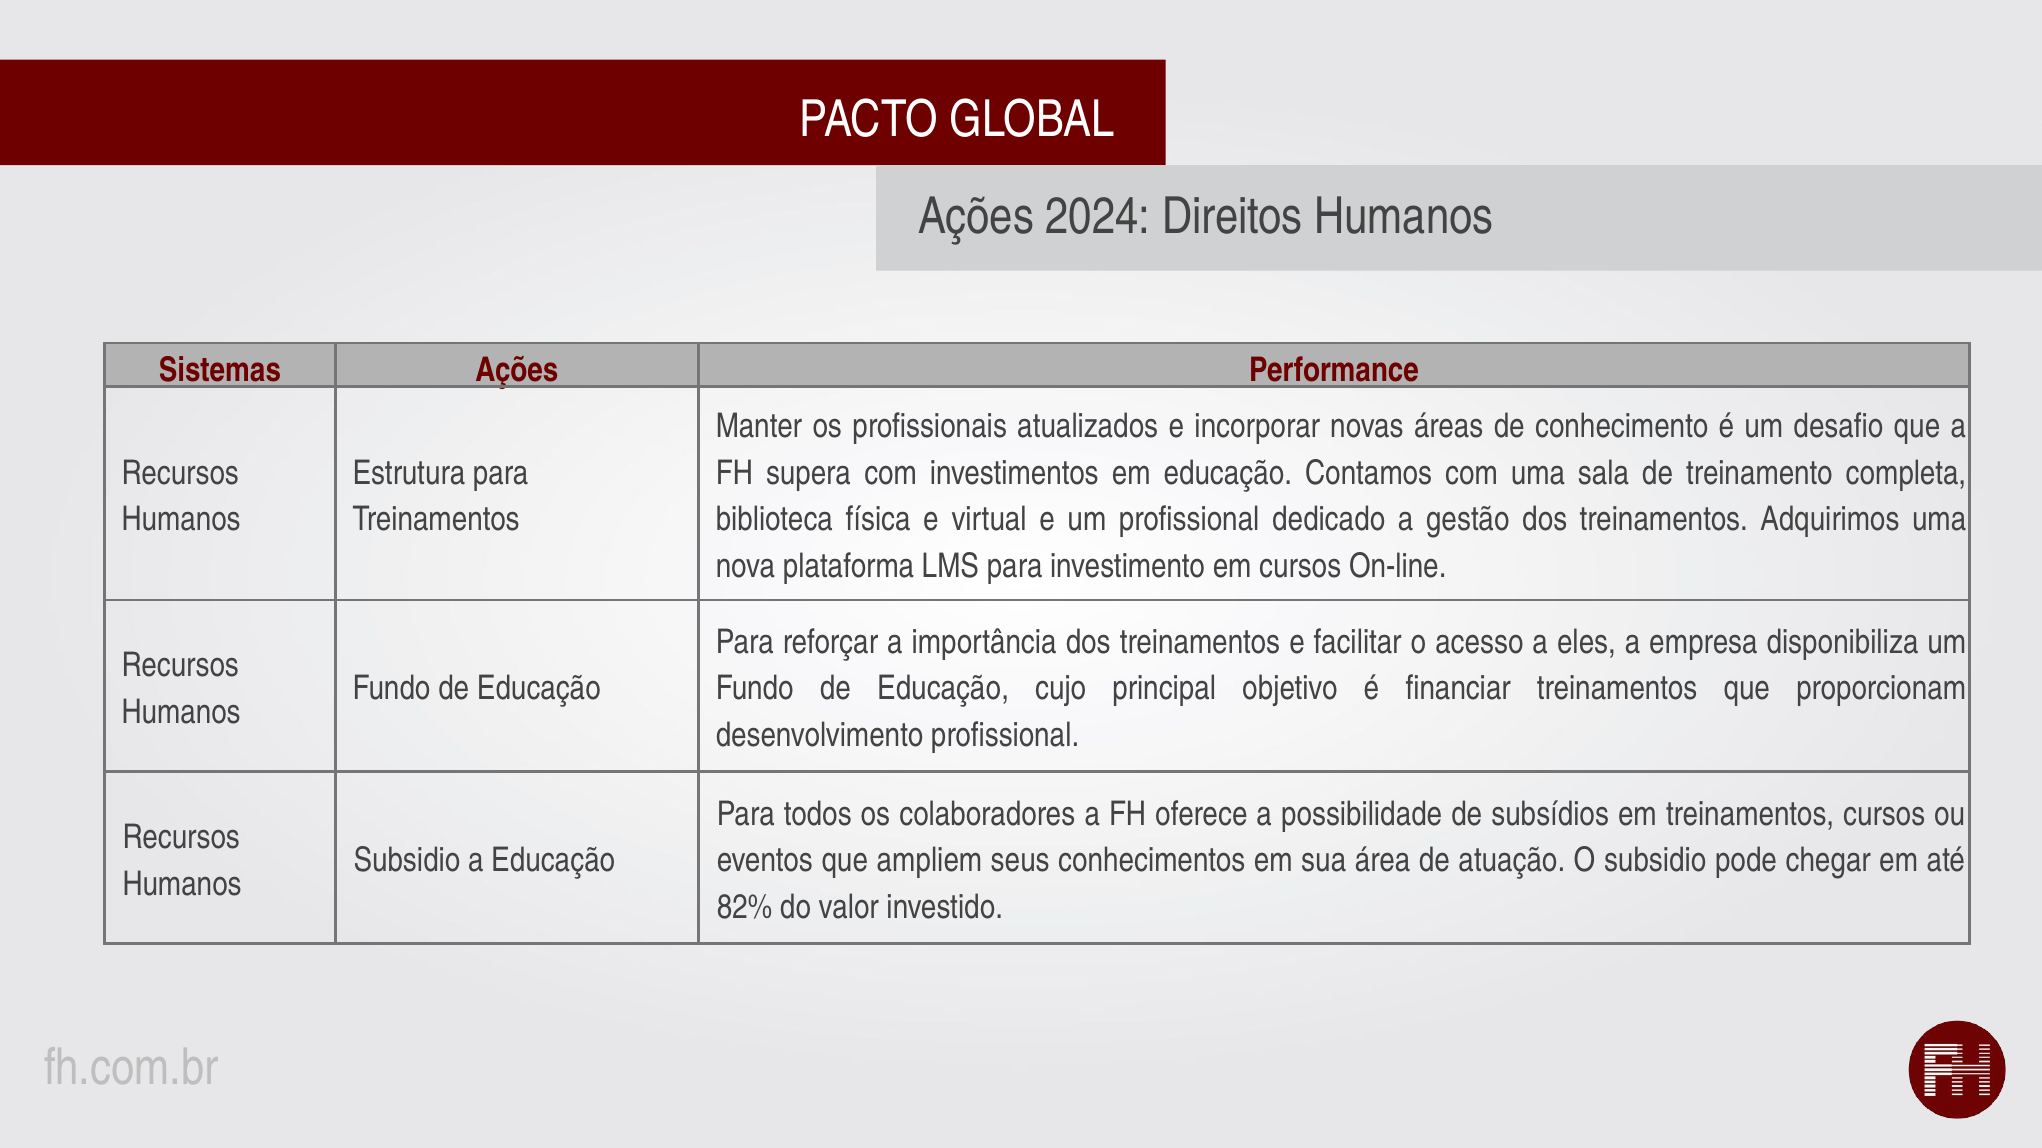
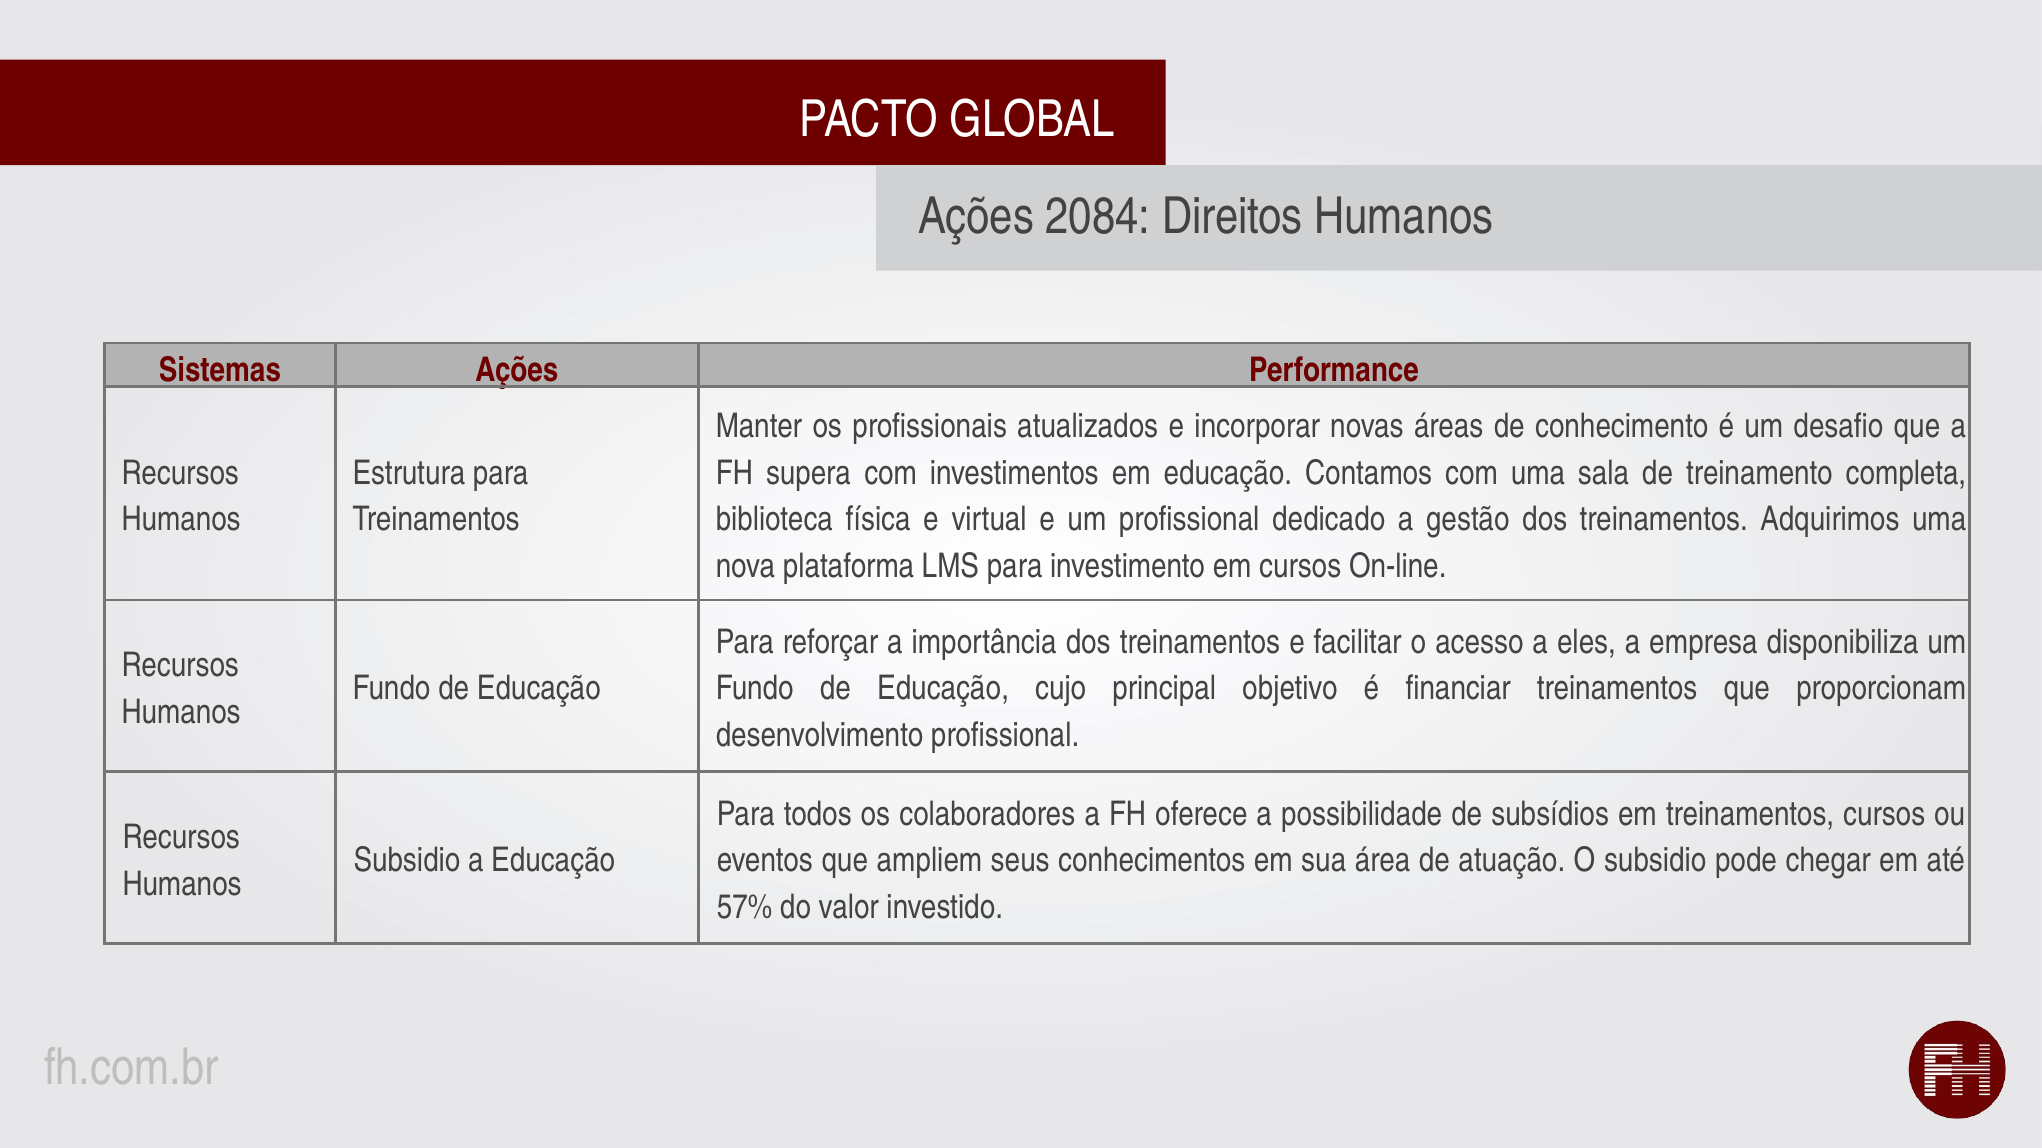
2024: 2024 -> 2084 (1098, 216)
82%: 82% -> 57% (745, 908)
